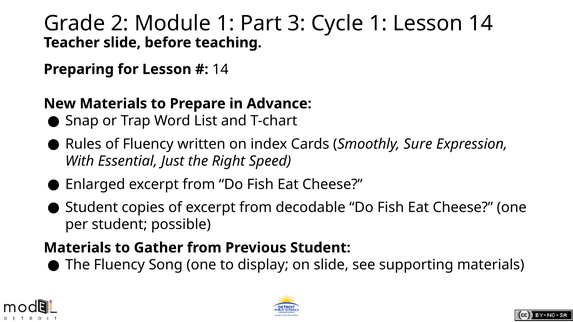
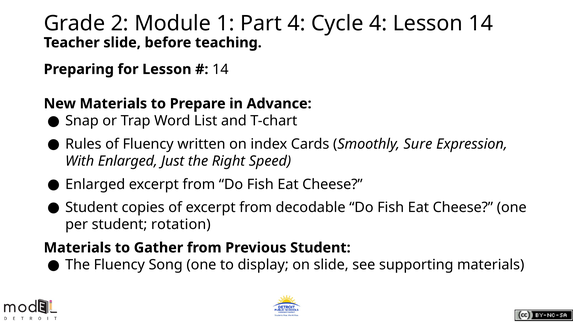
Part 3: 3 -> 4 (296, 23)
Cycle 1: 1 -> 4 (378, 23)
With Essential: Essential -> Enlarged (128, 161)
possible: possible -> rotation (181, 225)
